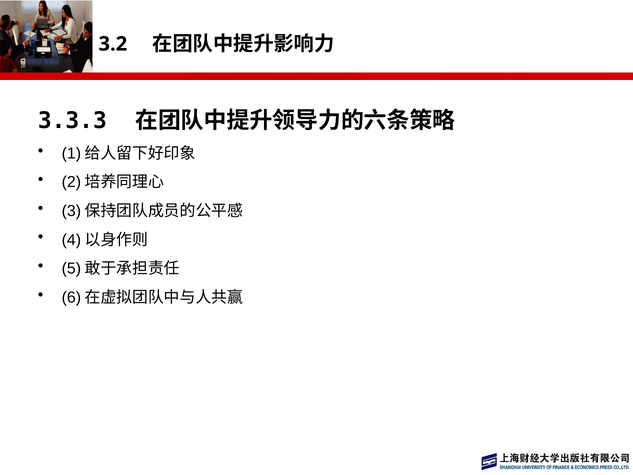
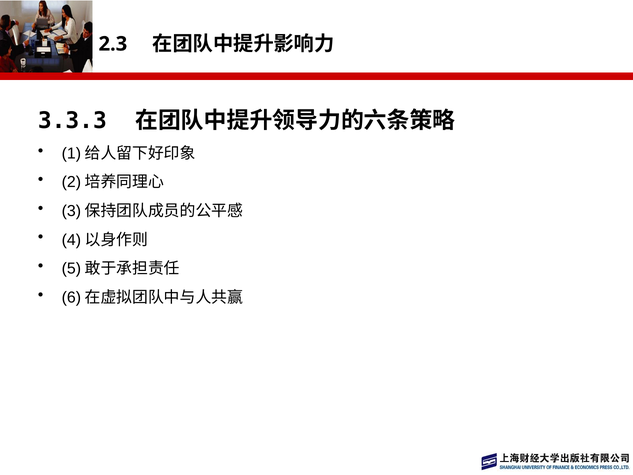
3.2: 3.2 -> 2.3 (113, 44)
